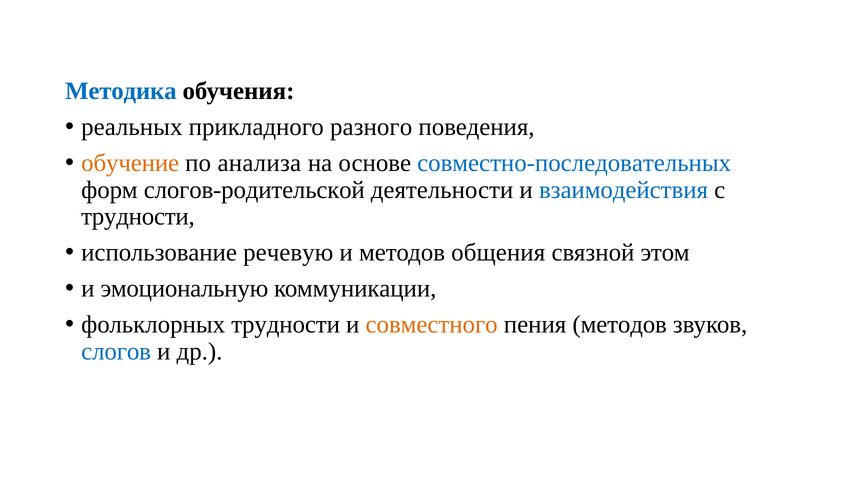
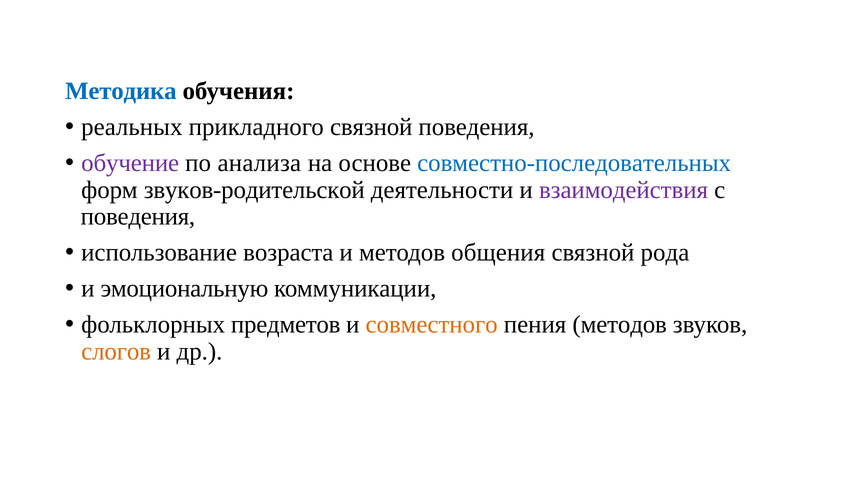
прикладного разного: разного -> связной (371, 127)
обучение colour: orange -> purple (130, 163)
слогов-родительской: слогов-родительской -> звуков-родительской (254, 190)
взаимодействия colour: blue -> purple (624, 190)
трудности: трудности -> поведения (138, 217)
речевую: речевую -> возраста (288, 253)
этом: этом -> рода (665, 253)
фольклорных трудности: трудности -> предметов (286, 324)
слогов colour: blue -> orange (116, 351)
